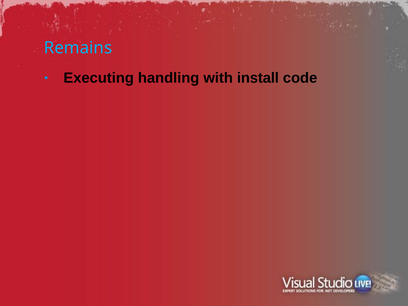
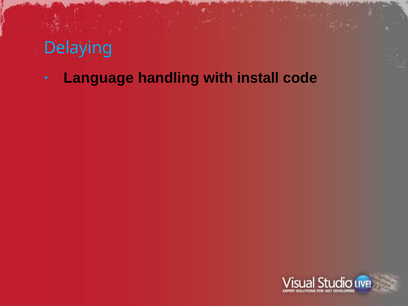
Remains: Remains -> Delaying (78, 48)
Executing: Executing -> Language (99, 78)
